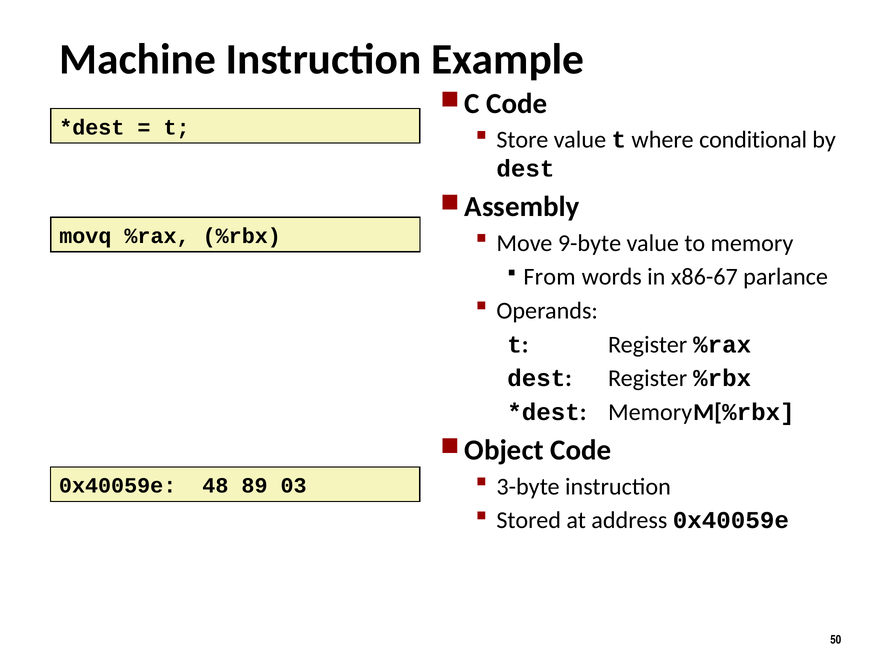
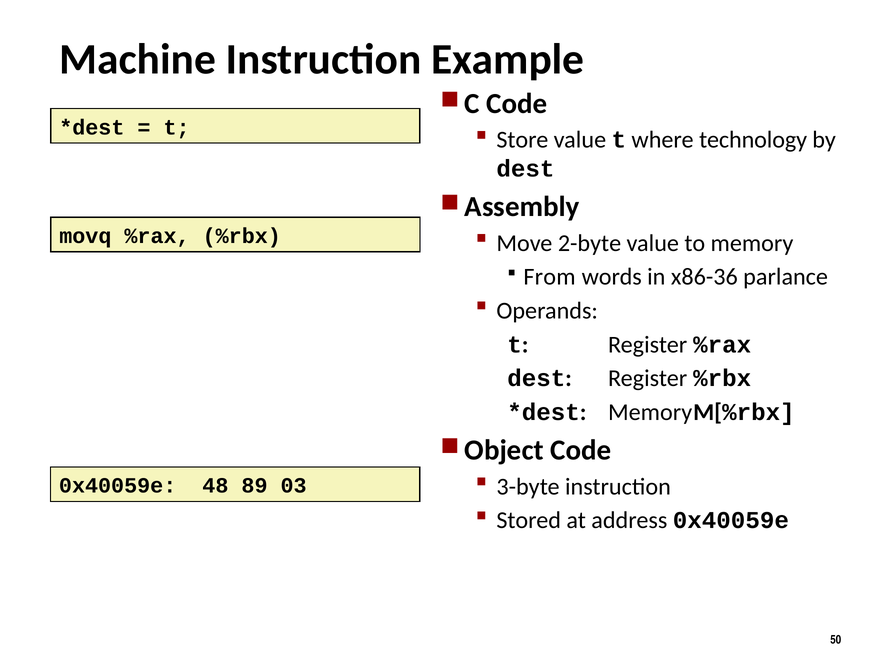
conditional: conditional -> technology (753, 140)
9-byte: 9-byte -> 2-byte (590, 243)
x86-67: x86-67 -> x86-36 (704, 277)
